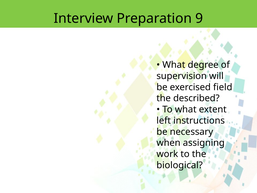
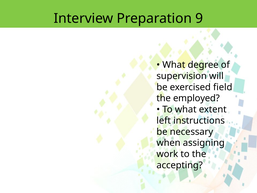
described: described -> employed (196, 98)
biological: biological -> accepting (180, 165)
